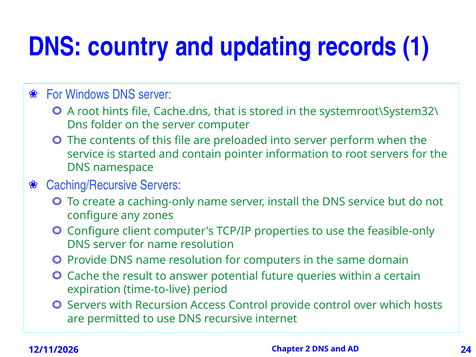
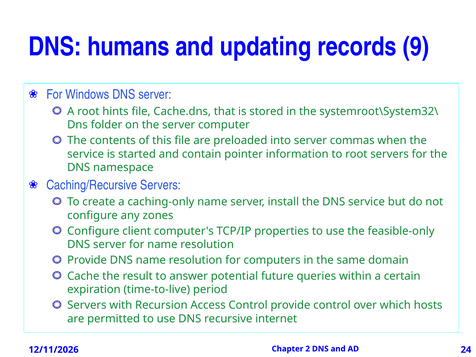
country: country -> humans (129, 47)
1: 1 -> 9 (416, 47)
perform: perform -> commas (352, 141)
